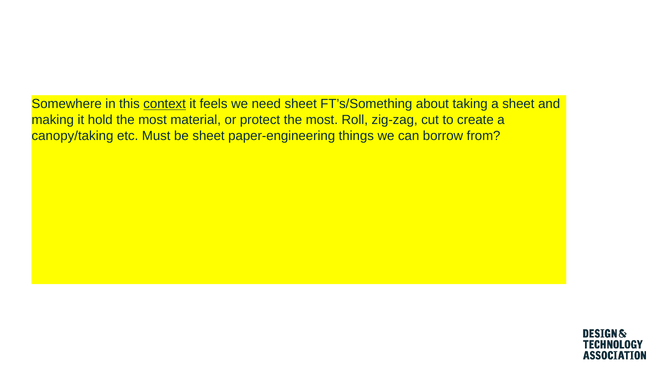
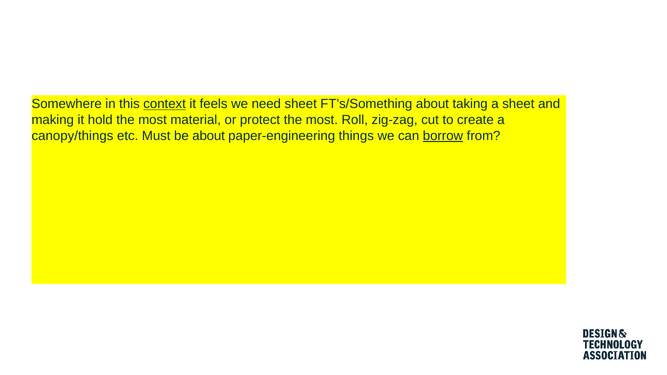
canopy/taking: canopy/taking -> canopy/things (72, 136)
be sheet: sheet -> about (209, 136)
borrow underline: none -> present (443, 136)
